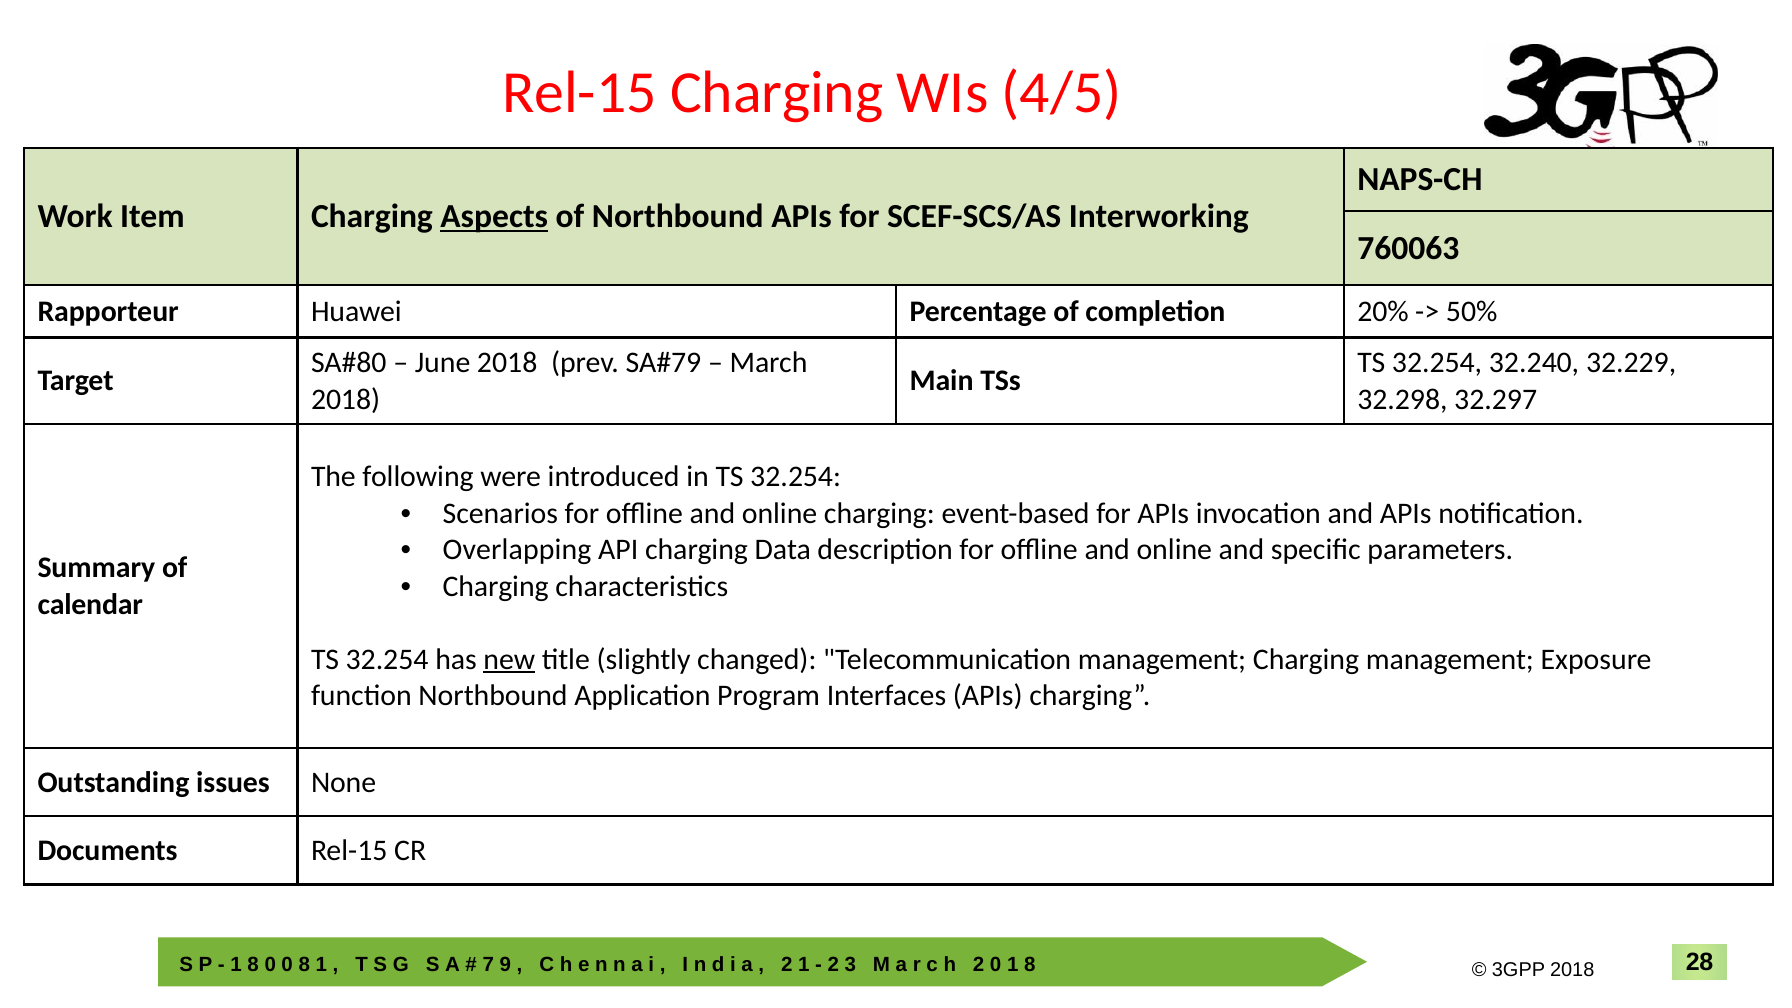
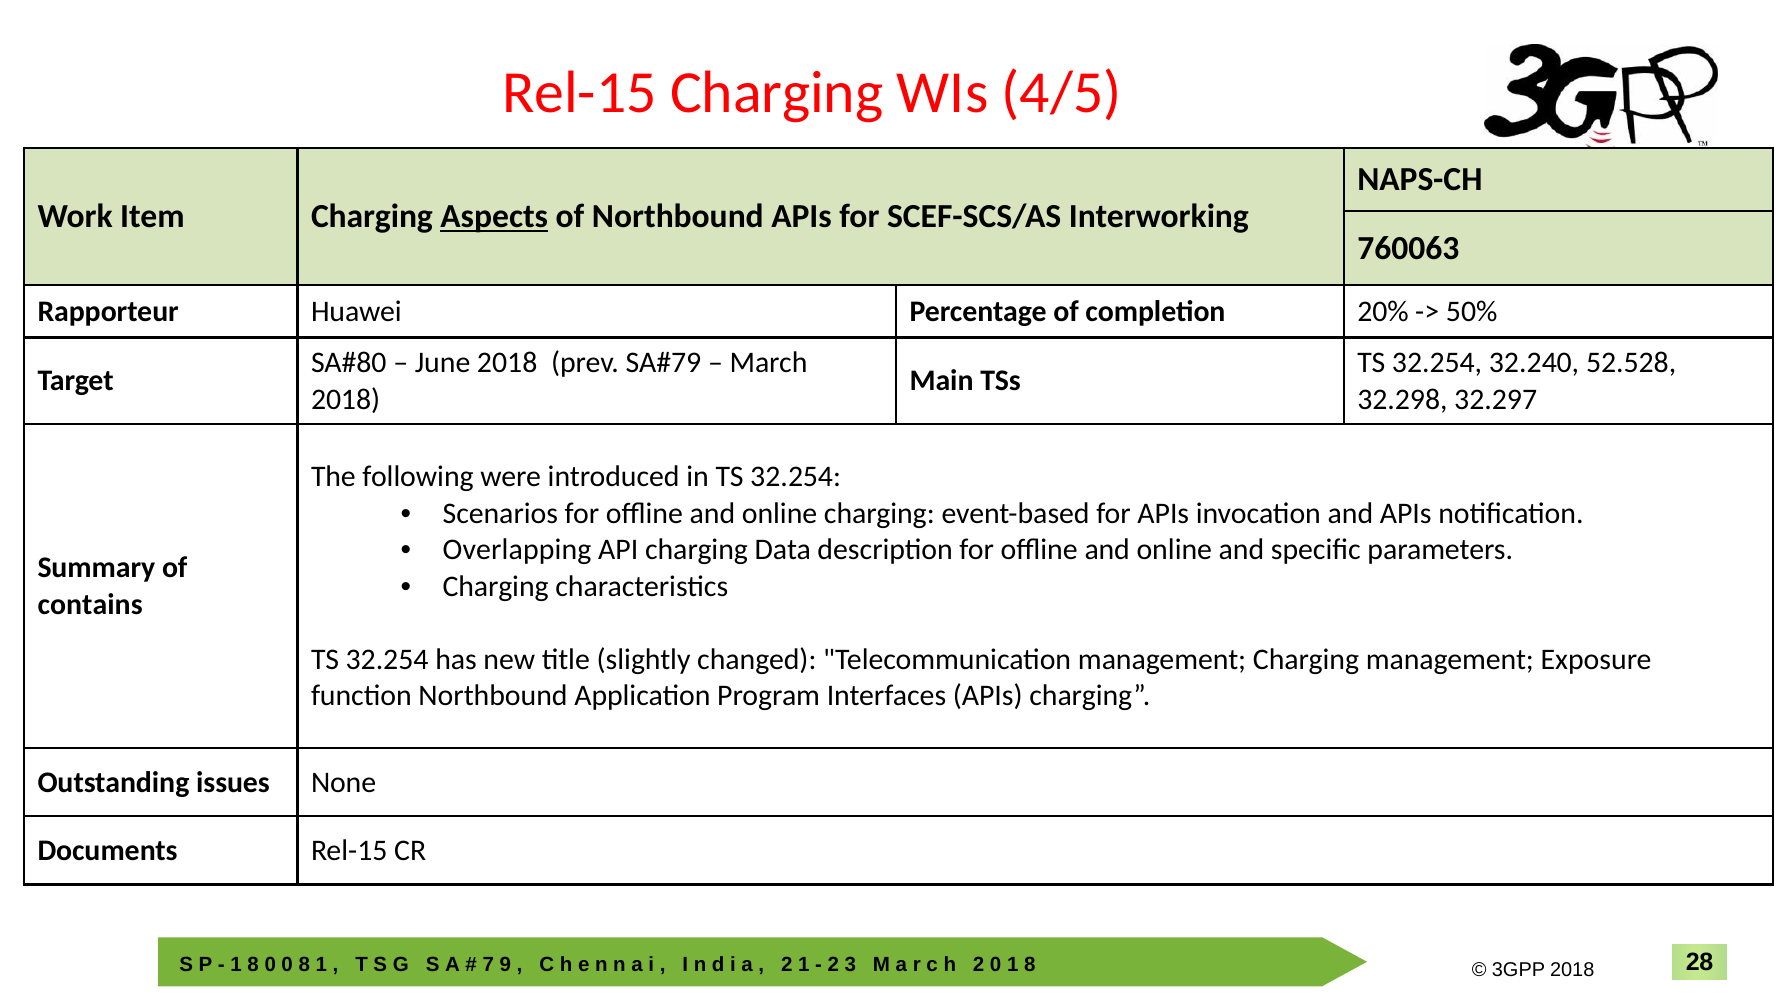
32.229: 32.229 -> 52.528 (1631, 363)
calendar: calendar -> contains (90, 605)
new underline: present -> none (509, 659)
